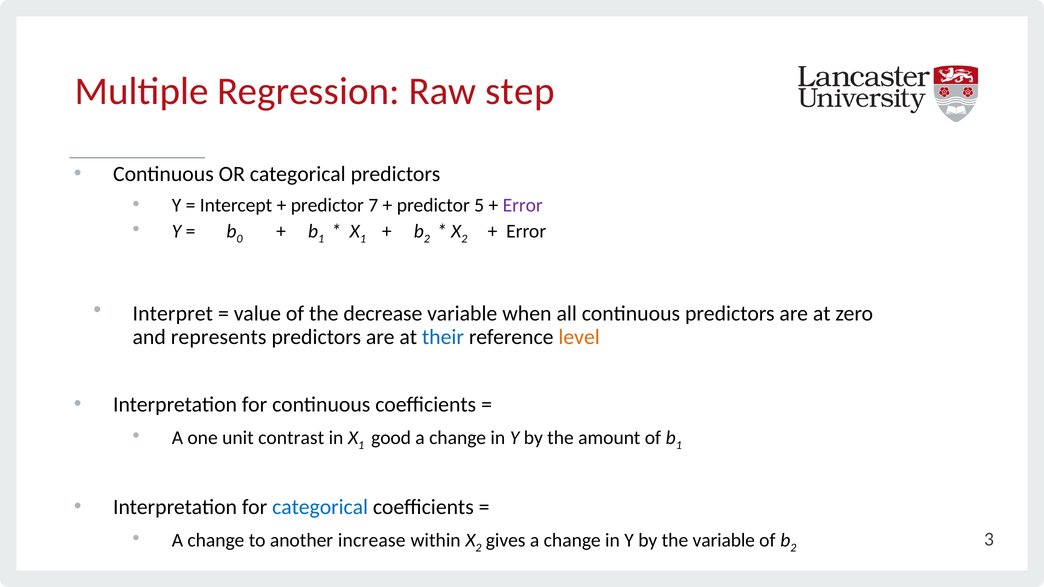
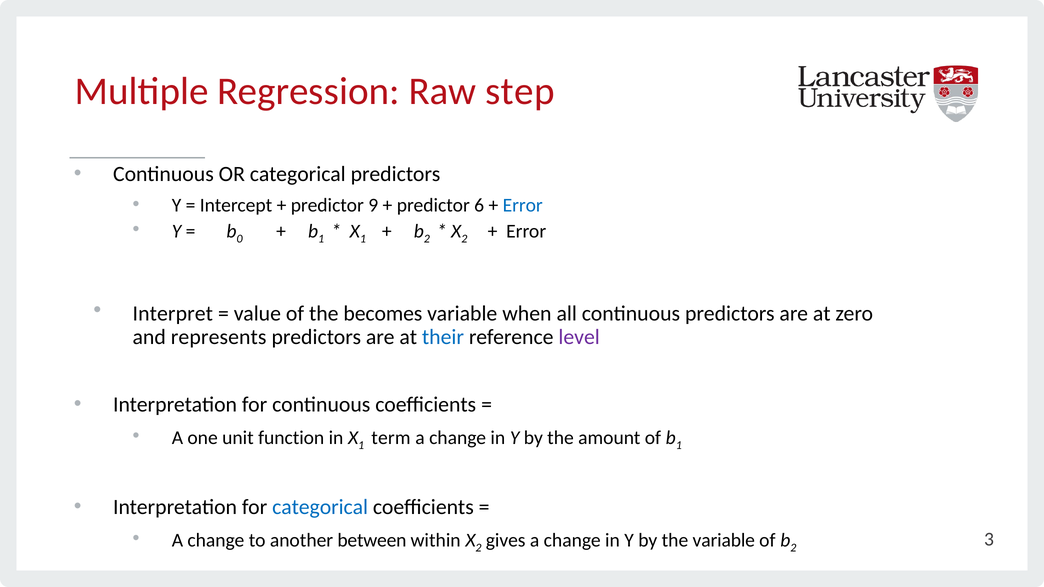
7: 7 -> 9 (373, 205)
5: 5 -> 6 (479, 205)
Error colour: purple -> blue (523, 205)
decrease: decrease -> becomes (383, 314)
level colour: orange -> purple (579, 337)
contrast: contrast -> function (291, 438)
good: good -> term (391, 438)
increase: increase -> between (372, 541)
